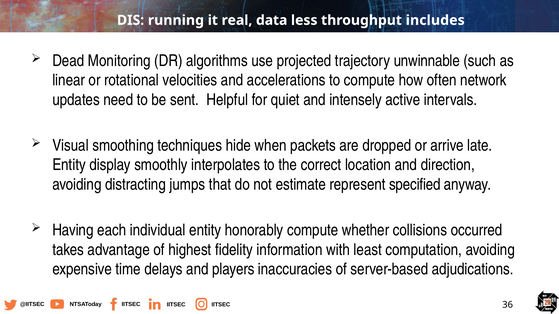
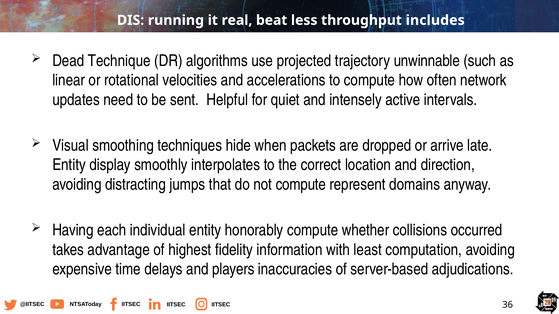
data: data -> beat (272, 20)
Monitoring: Monitoring -> Technique (119, 61)
not estimate: estimate -> compute (301, 185)
specified: specified -> domains (415, 185)
